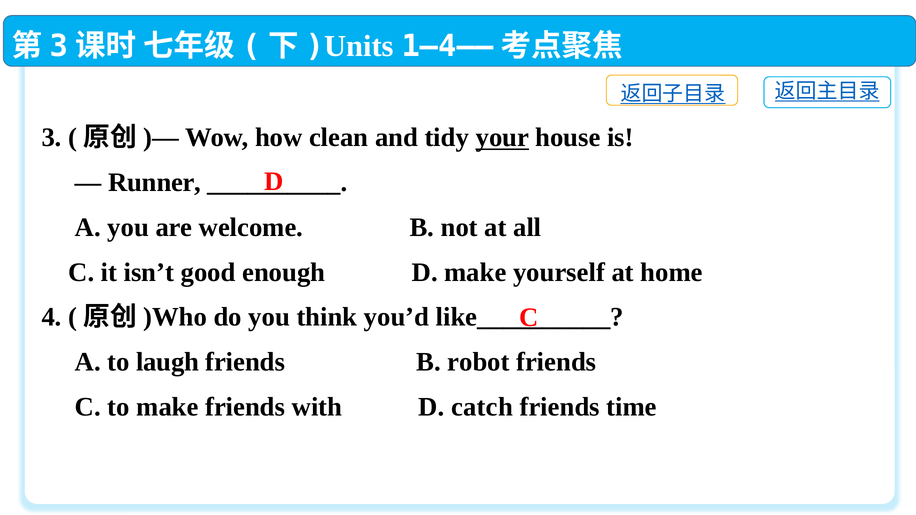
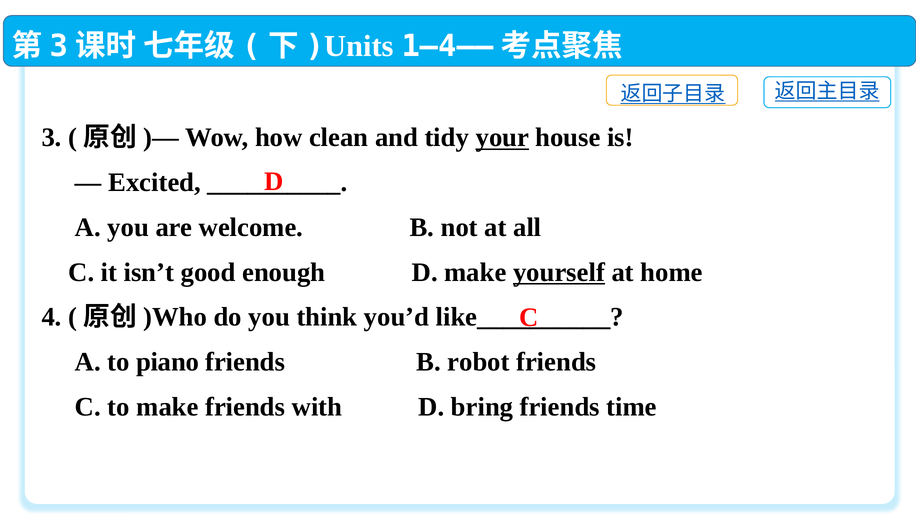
Runner: Runner -> Excited (155, 183)
yourself underline: none -> present (559, 272)
laugh: laugh -> piano (168, 362)
catch: catch -> bring (482, 407)
